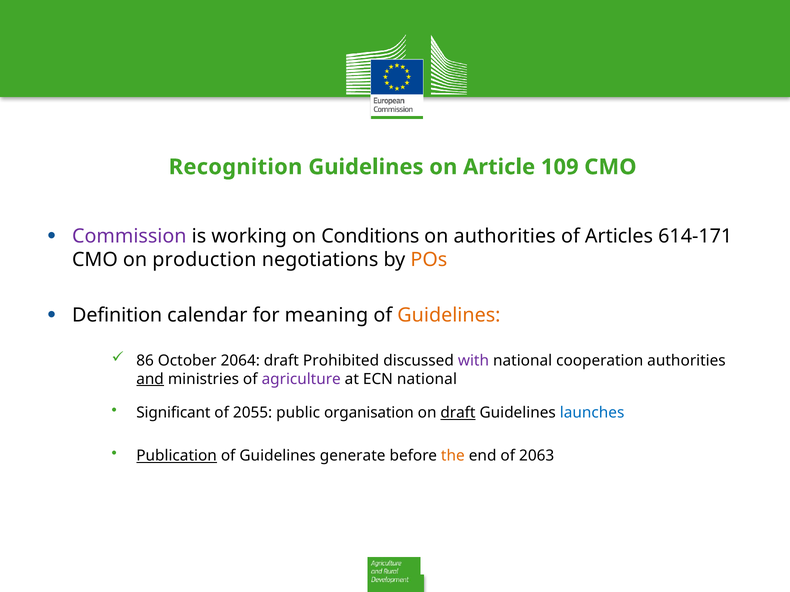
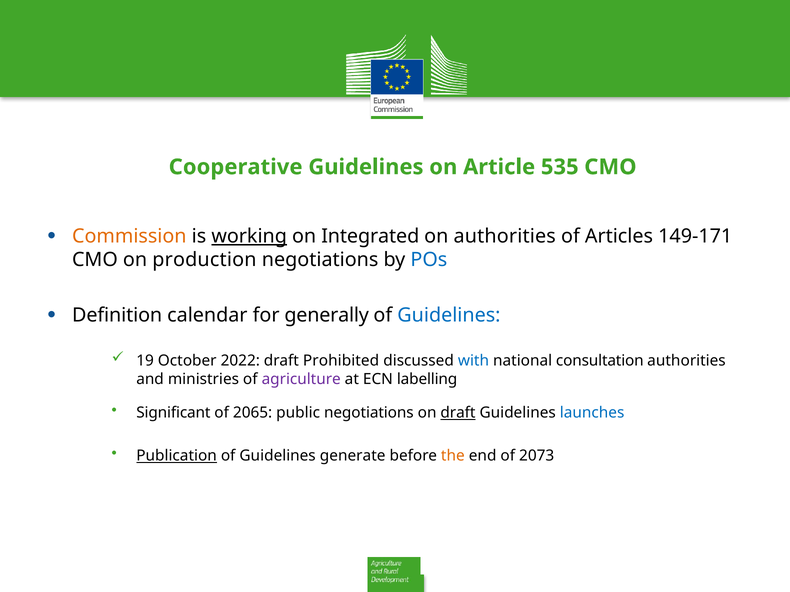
Recognition: Recognition -> Cooperative (236, 167)
109: 109 -> 535 (560, 167)
Commission colour: purple -> orange (129, 236)
working underline: none -> present (249, 236)
Conditions: Conditions -> Integrated (370, 236)
614-171: 614-171 -> 149-171 (695, 236)
POs colour: orange -> blue (429, 260)
meaning: meaning -> generally (327, 315)
Guidelines colour: orange -> blue (449, 315)
86: 86 -> 19 (145, 361)
2064: 2064 -> 2022 (240, 361)
with colour: purple -> blue (473, 361)
cooperation: cooperation -> consultation (600, 361)
and underline: present -> none (150, 379)
ECN national: national -> labelling (427, 379)
2055: 2055 -> 2065 (253, 413)
public organisation: organisation -> negotiations (369, 413)
2063: 2063 -> 2073 (537, 456)
